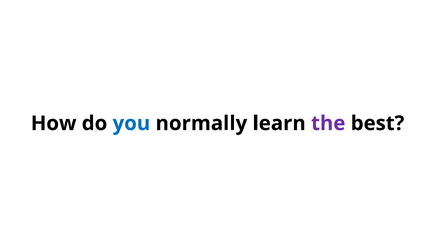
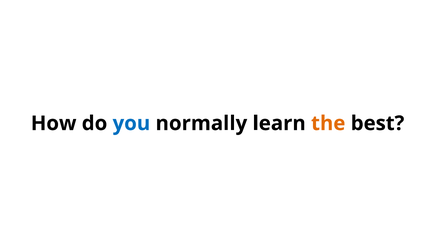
the colour: purple -> orange (328, 123)
